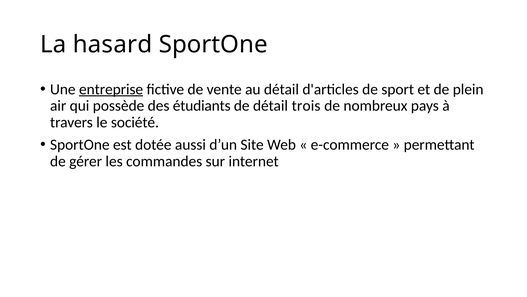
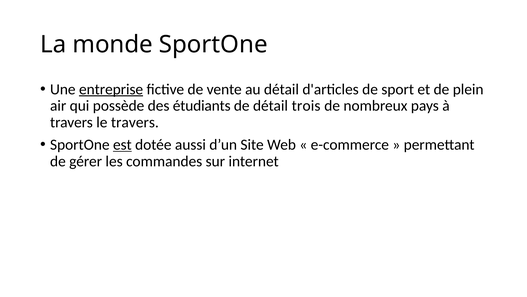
hasard: hasard -> monde (113, 44)
le société: société -> travers (135, 122)
est underline: none -> present (122, 144)
